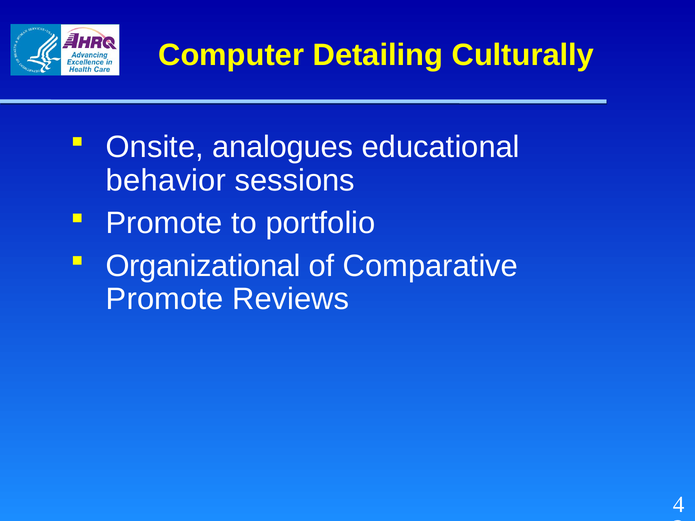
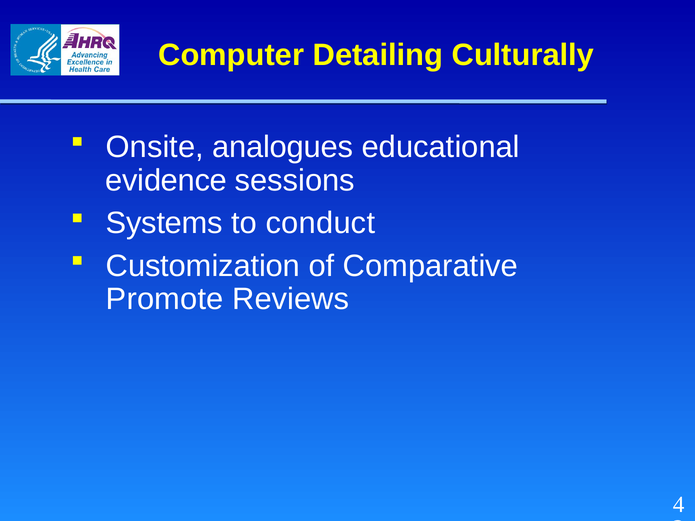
behavior: behavior -> evidence (166, 181)
Promote: Promote -> Systems (164, 223)
portfolio: portfolio -> conduct (320, 223)
Organizational: Organizational -> Customization (203, 266)
